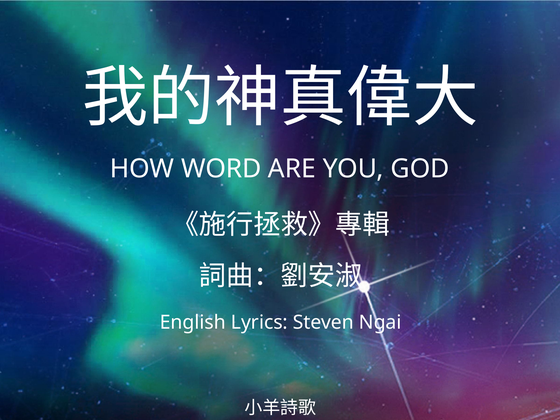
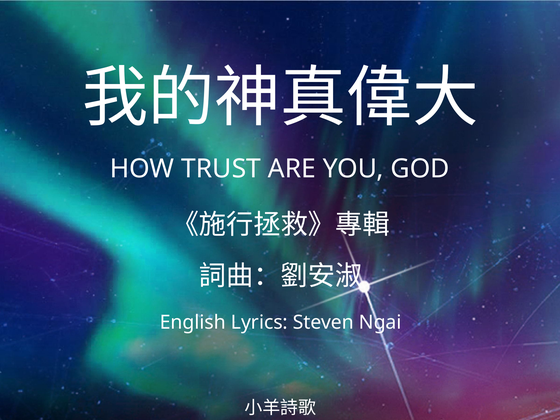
WORD: WORD -> TRUST (221, 169)
